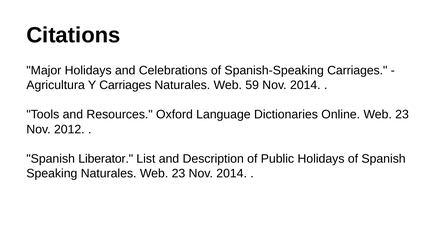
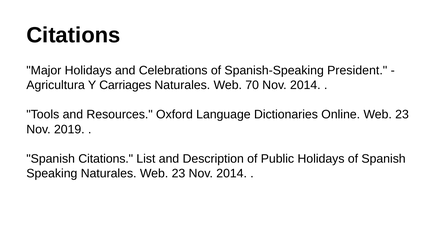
Spanish-Speaking Carriages: Carriages -> President (357, 70)
59: 59 -> 70 (252, 85)
2012: 2012 -> 2019 (69, 129)
Spanish Liberator: Liberator -> Citations (106, 158)
